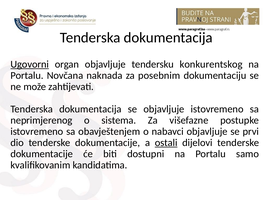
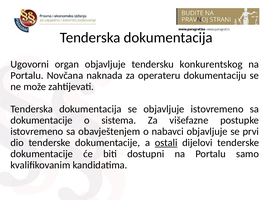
Ugovorni underline: present -> none (30, 64)
posebnim: posebnim -> operateru (159, 76)
neprimjerenog: neprimjerenog -> dokumentacije (41, 121)
